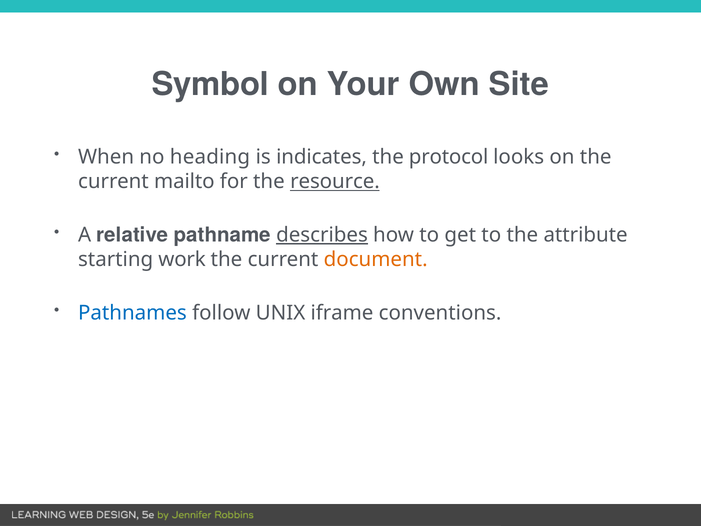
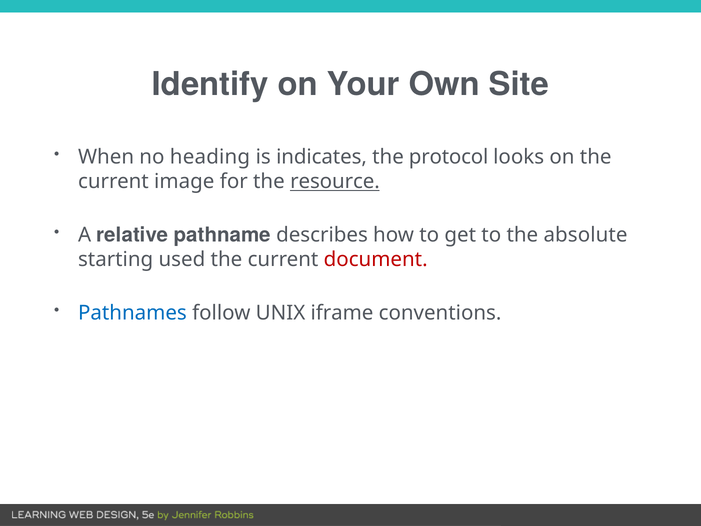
Symbol: Symbol -> Identify (210, 84)
mailto: mailto -> image (184, 181)
describes underline: present -> none (322, 235)
attribute: attribute -> absolute (586, 235)
work: work -> used (182, 260)
document colour: orange -> red (376, 260)
